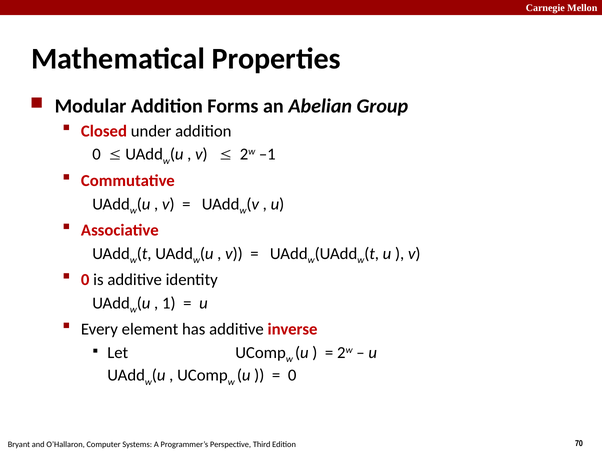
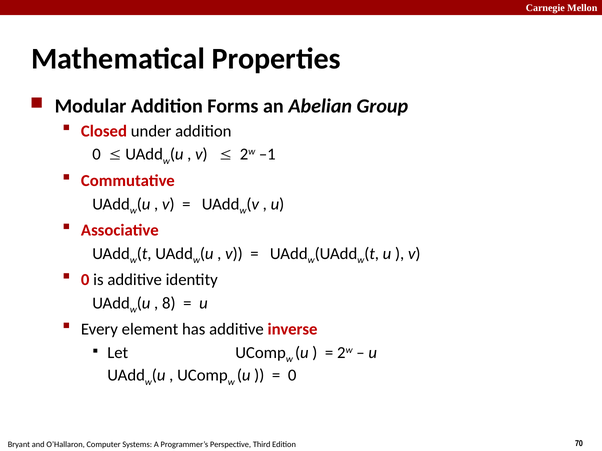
1: 1 -> 8 (169, 303)
